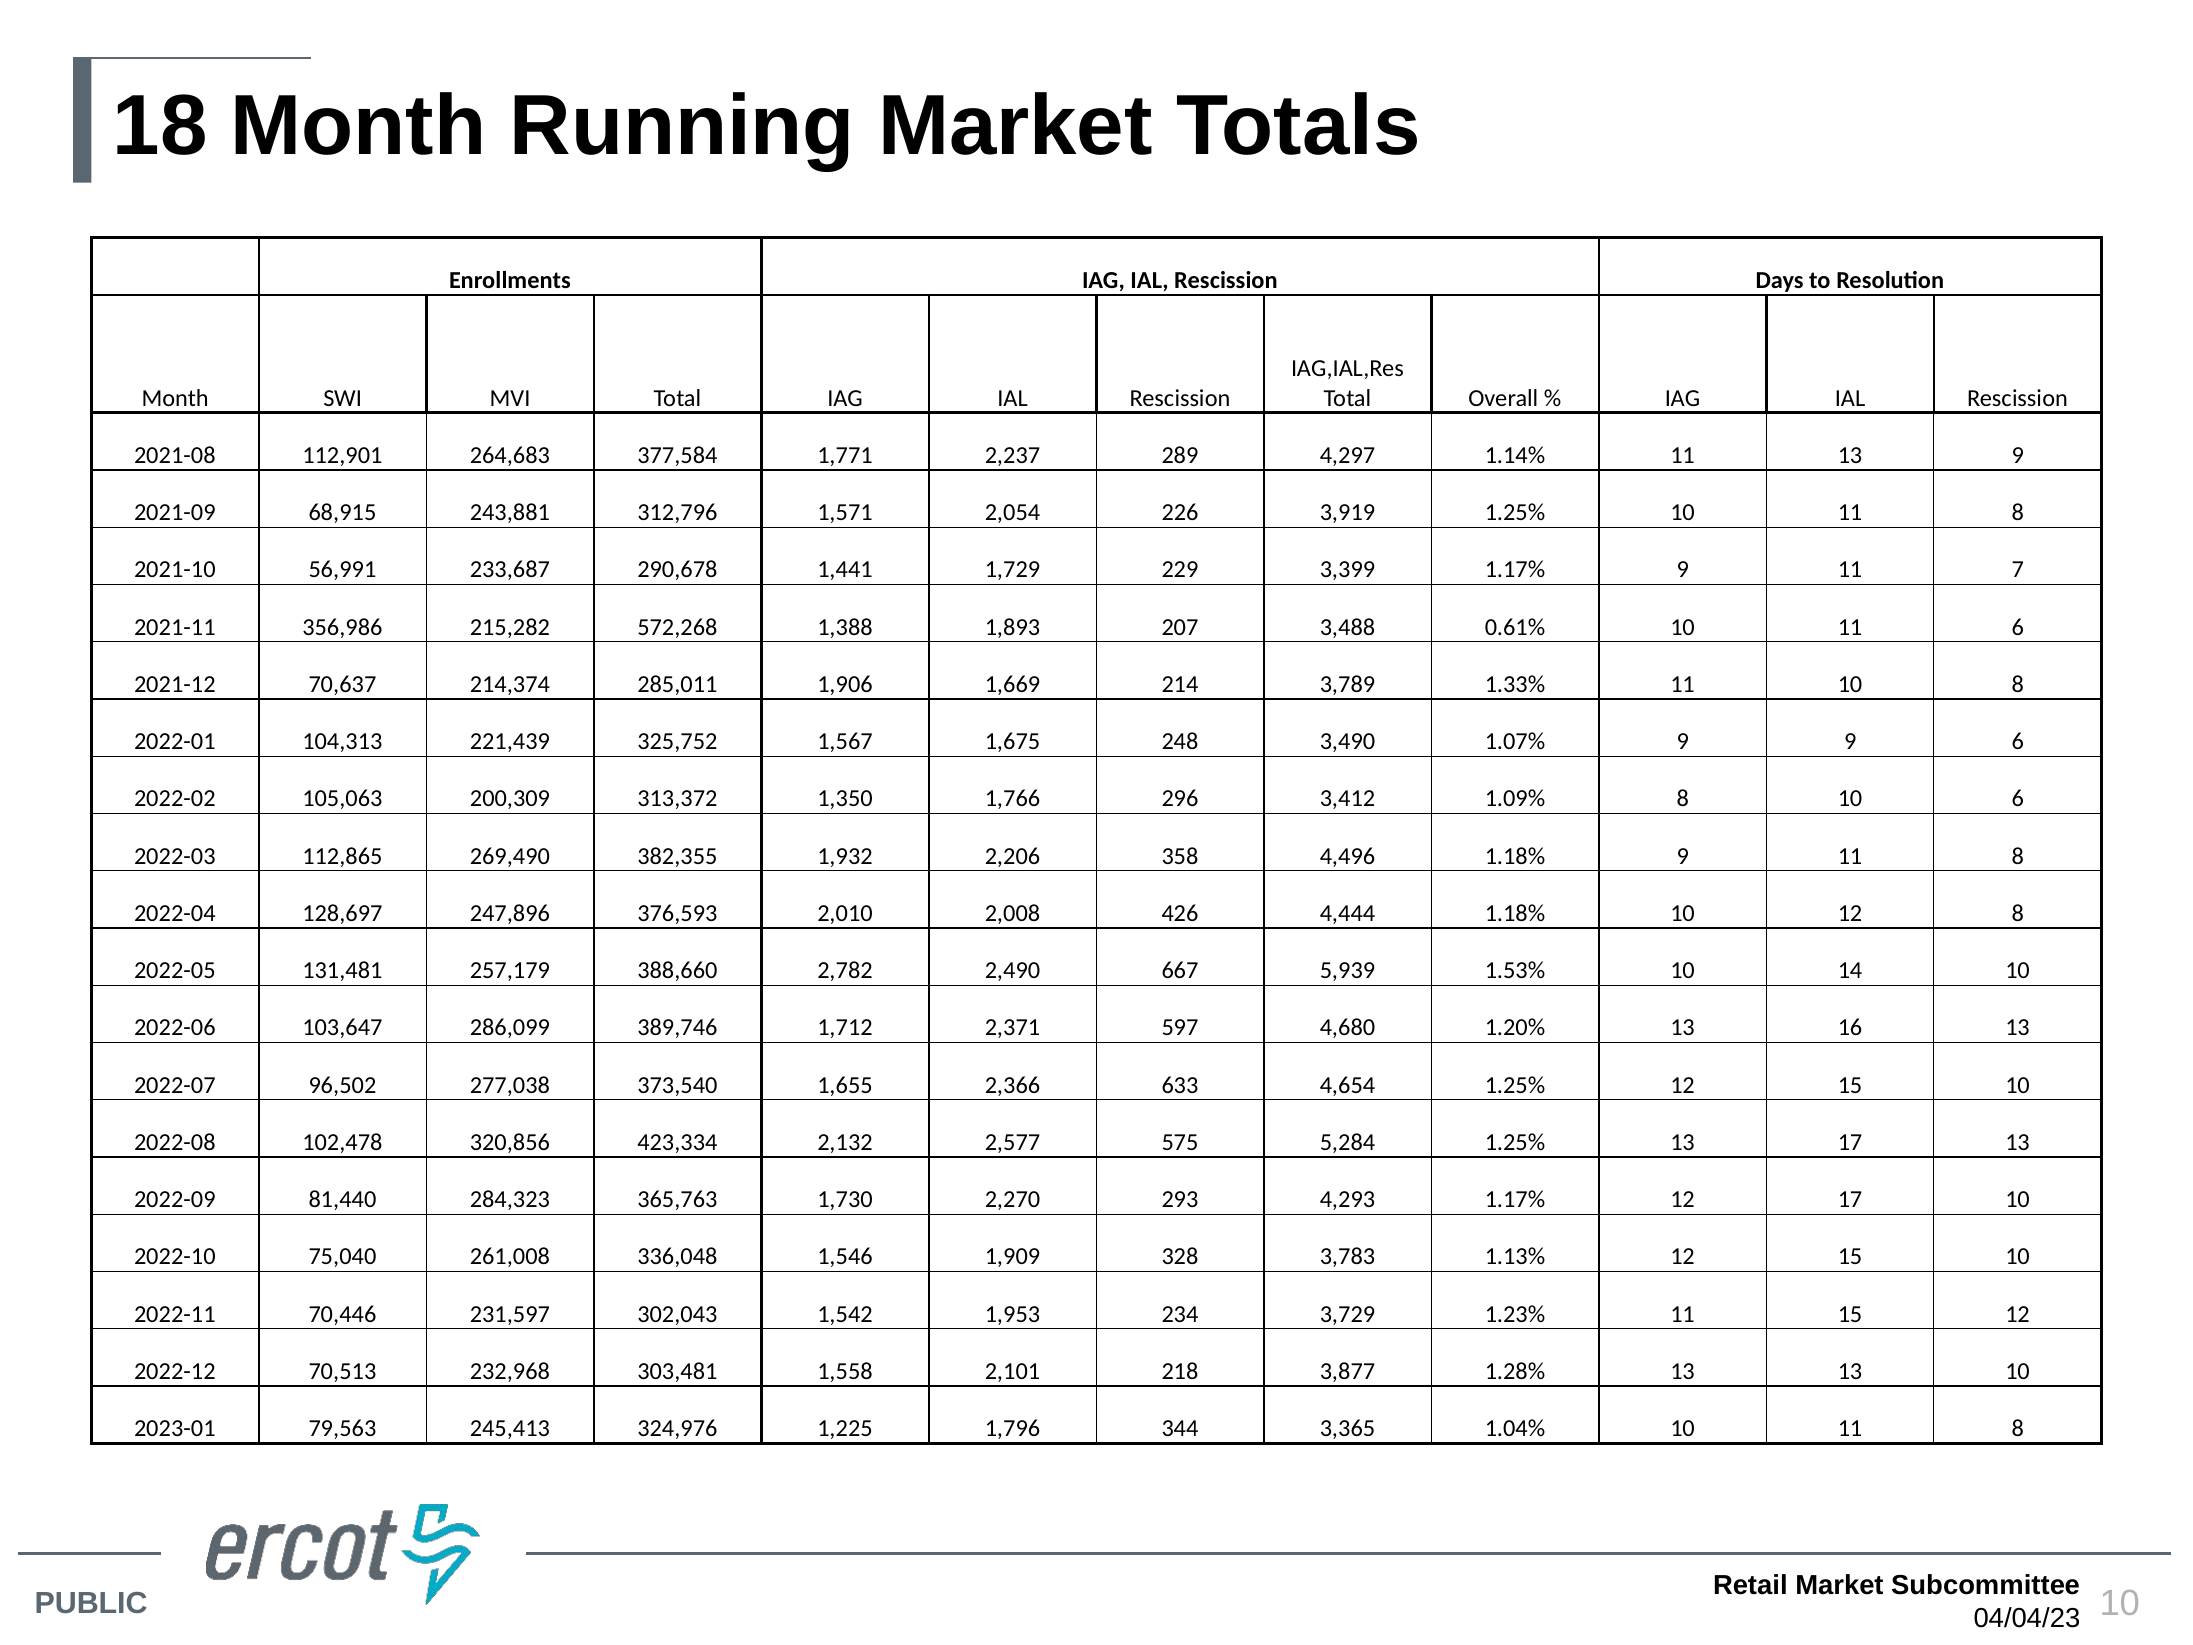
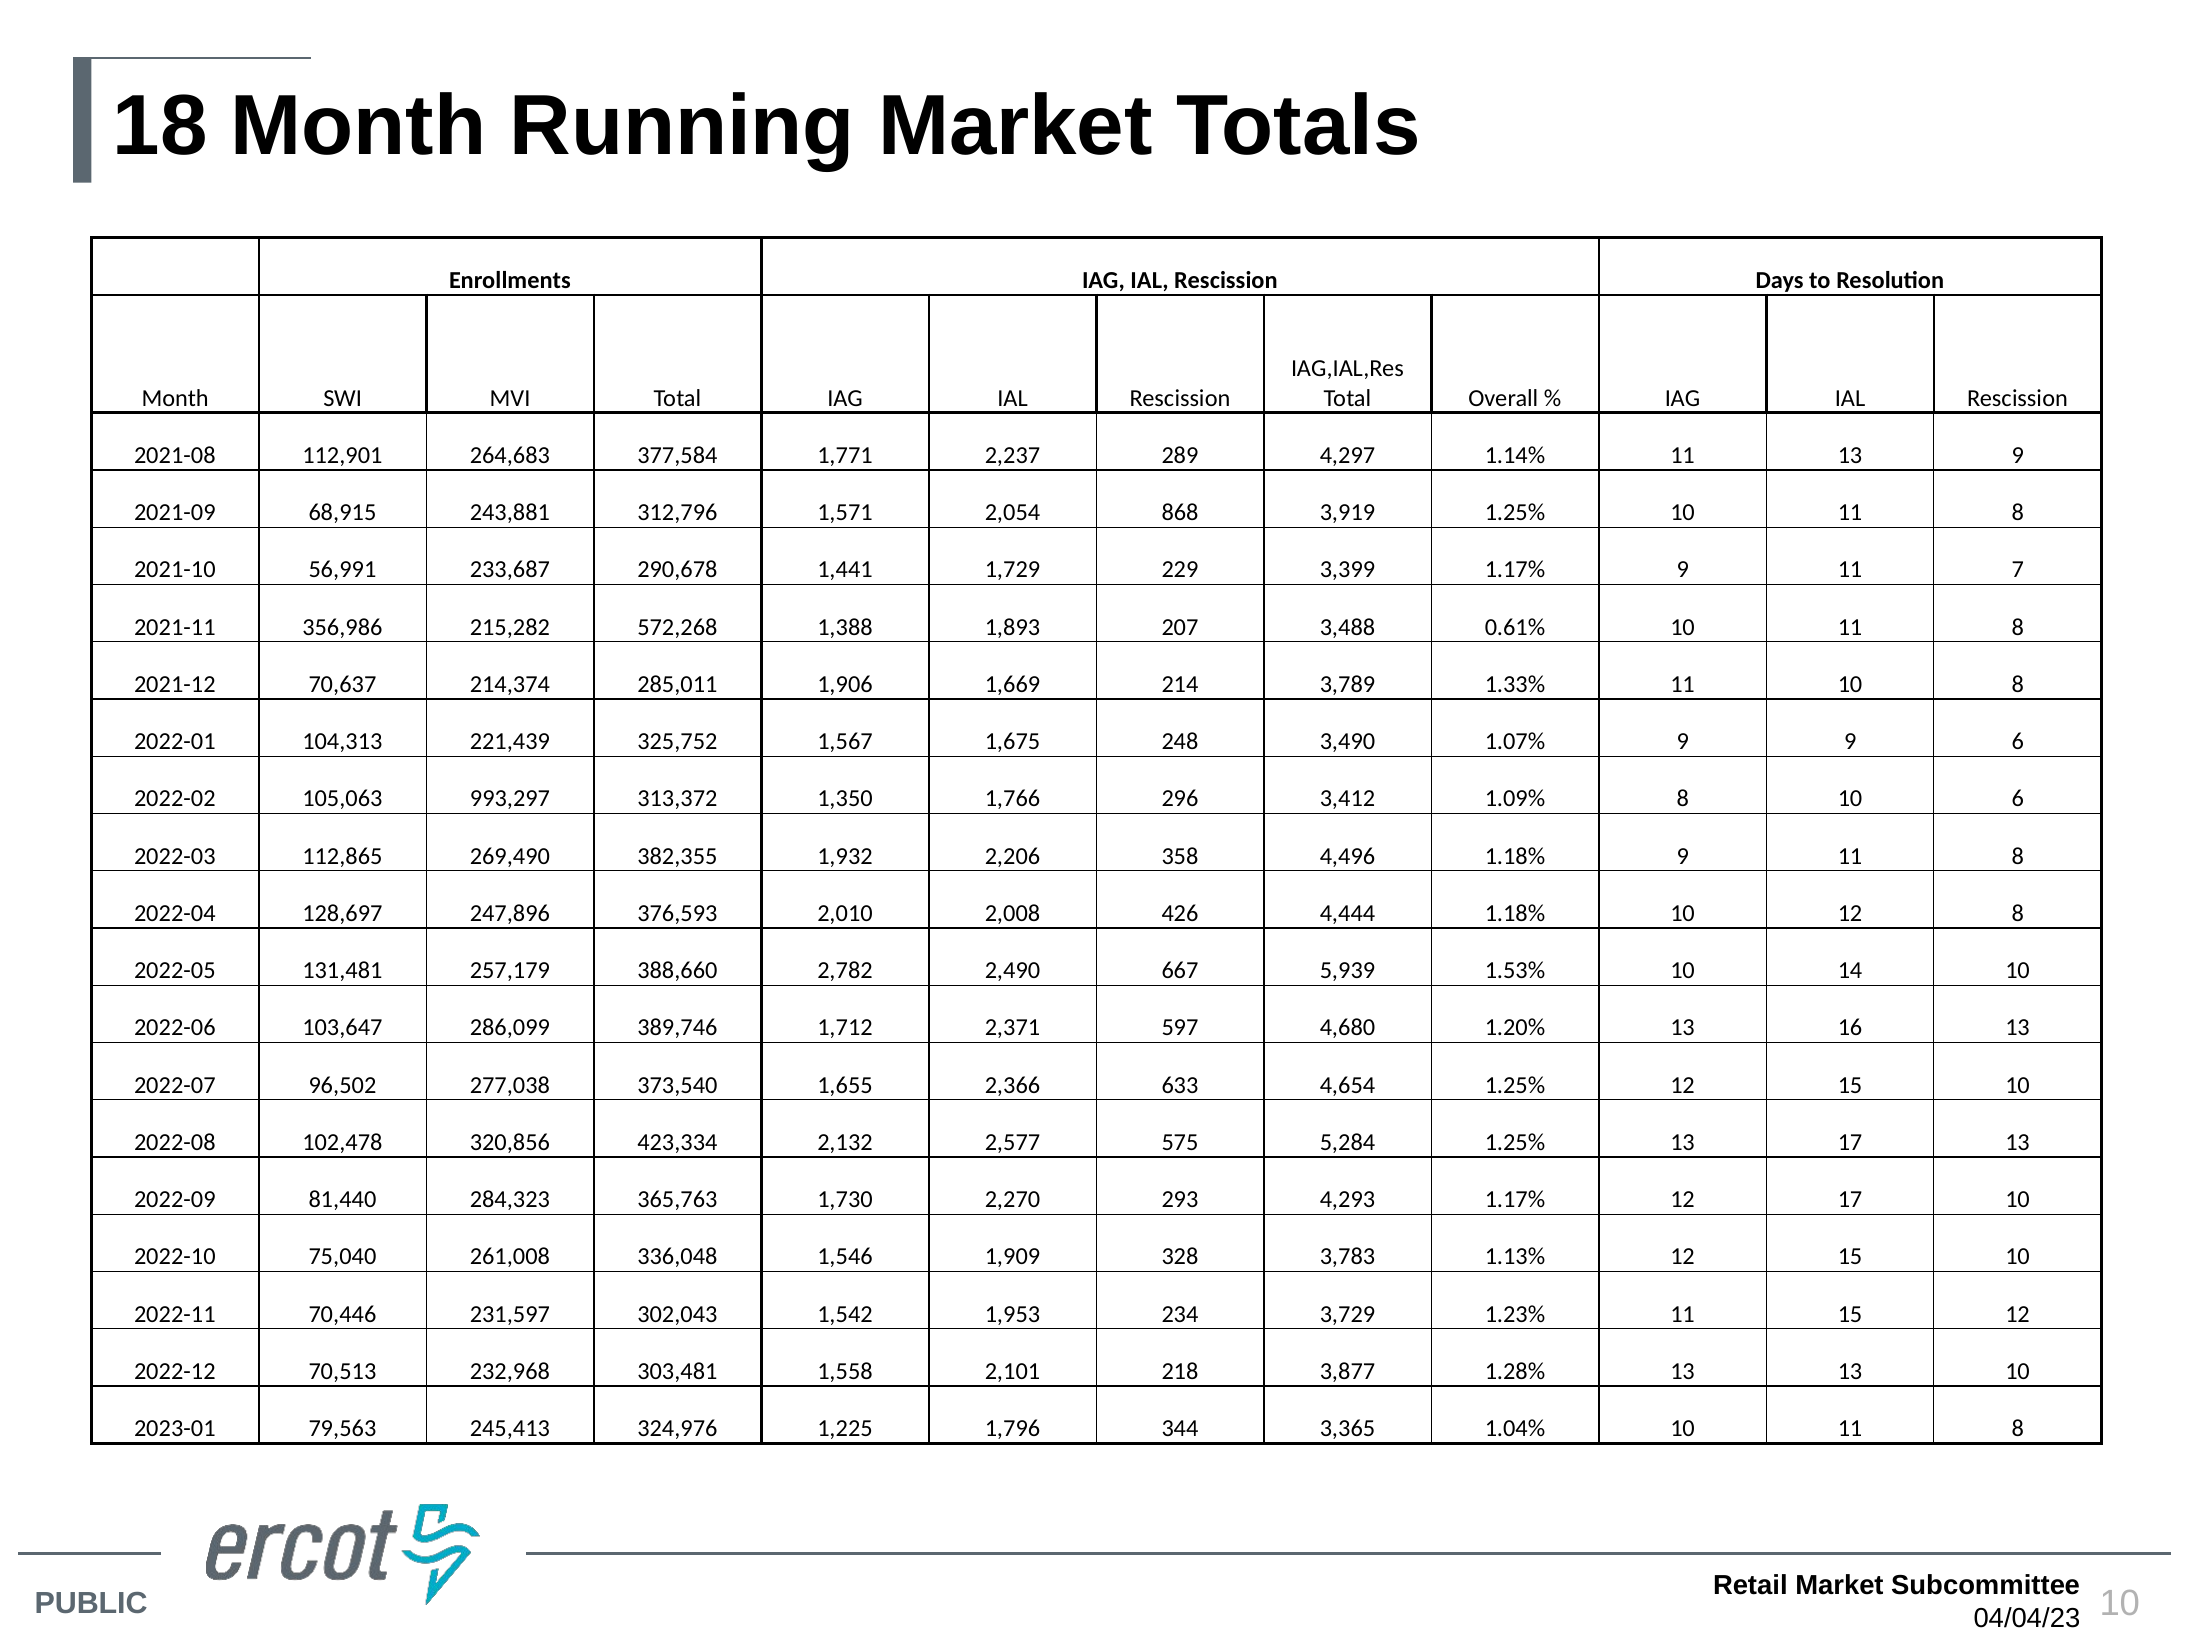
226: 226 -> 868 (1180, 513)
0.61% 10 11 6: 6 -> 8 (2018, 627)
200,309: 200,309 -> 993,297 (510, 799)
